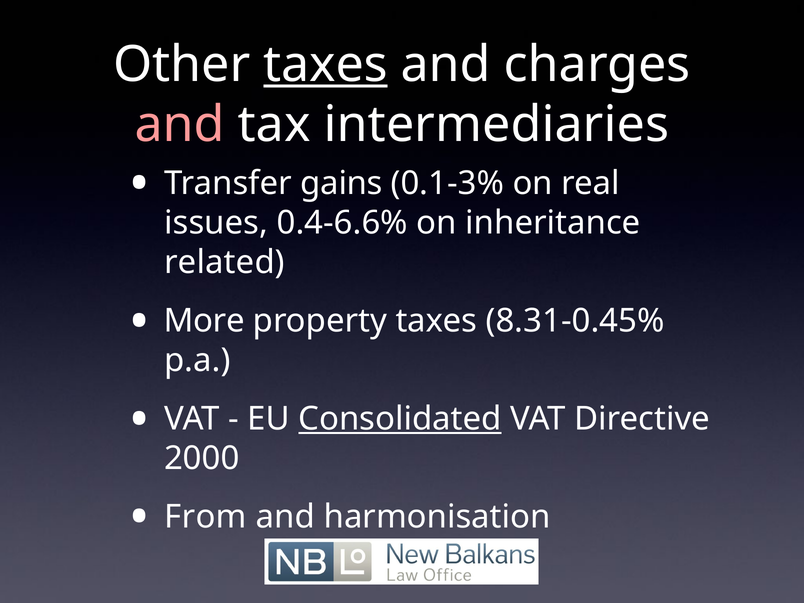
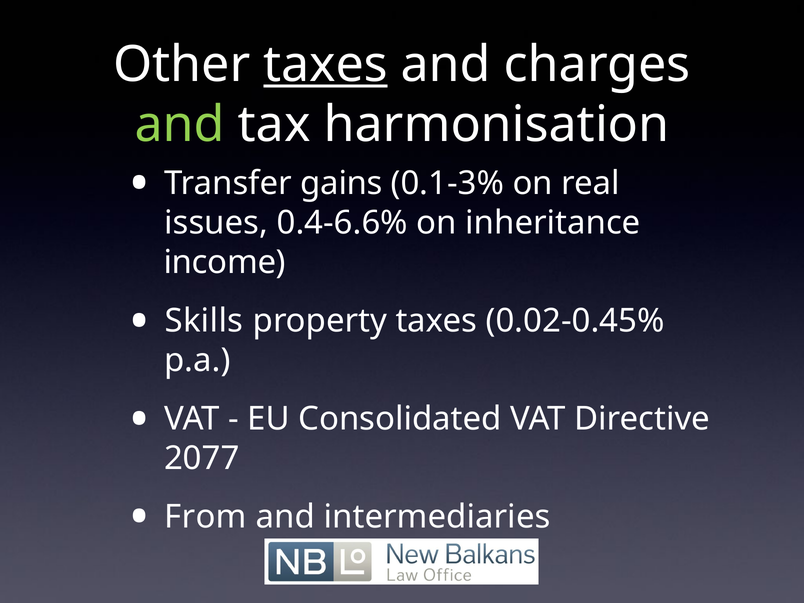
and colour: pink -> light green (180, 125)
intermediaries: intermediaries -> harmonisation (497, 125)
related: related -> income (225, 262)
More: More -> Skills (204, 321)
8.31-0.45%: 8.31-0.45% -> 0.02-0.45% (575, 321)
Consolidated underline: present -> none (400, 419)
2000: 2000 -> 2077 (202, 458)
harmonisation: harmonisation -> intermediaries (437, 517)
